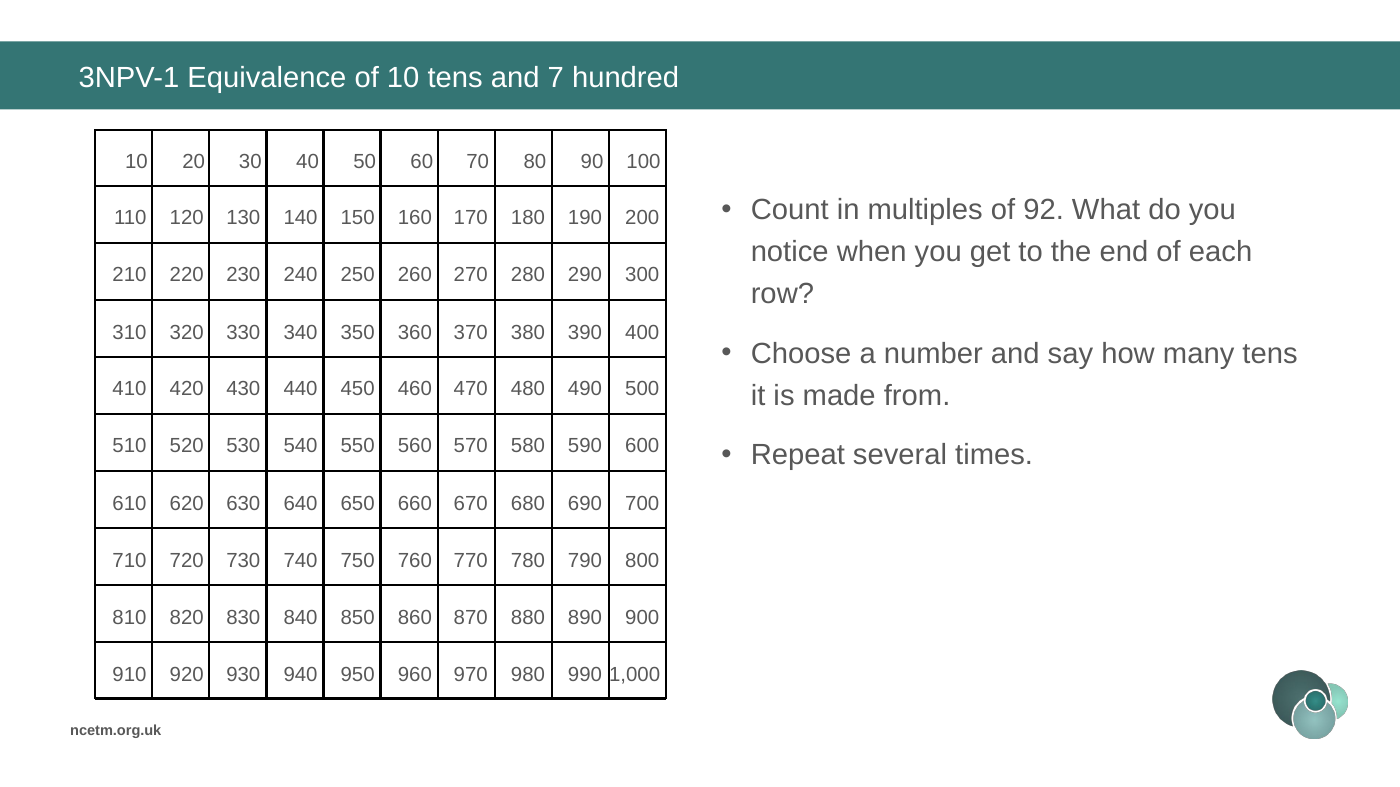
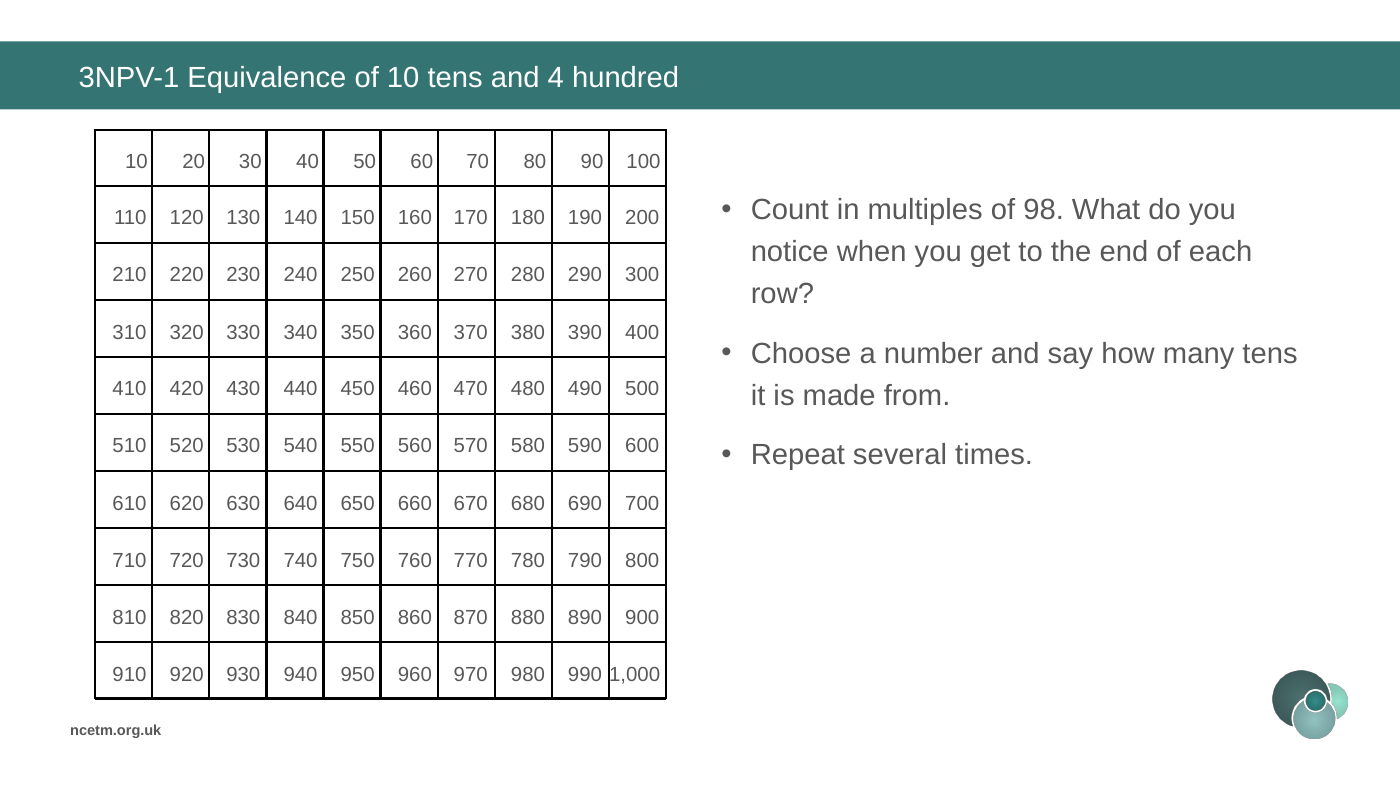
7: 7 -> 4 (556, 78)
92: 92 -> 98 (1044, 210)
